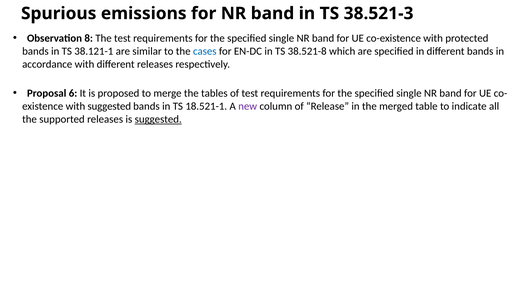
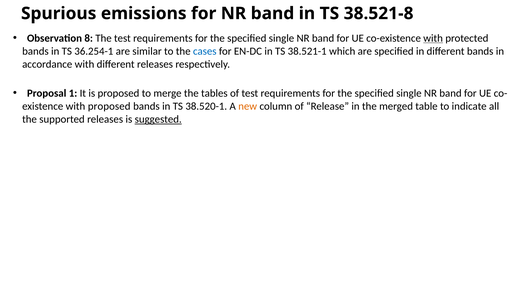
38.521-3: 38.521-3 -> 38.521-8 (379, 13)
with underline: none -> present (433, 38)
38.121-1: 38.121-1 -> 36.254-1 (94, 51)
38.521-8: 38.521-8 -> 38.521-1 (307, 51)
6: 6 -> 1 (73, 93)
with suggested: suggested -> proposed (109, 106)
18.521-1: 18.521-1 -> 38.520-1 (206, 106)
new colour: purple -> orange (248, 106)
